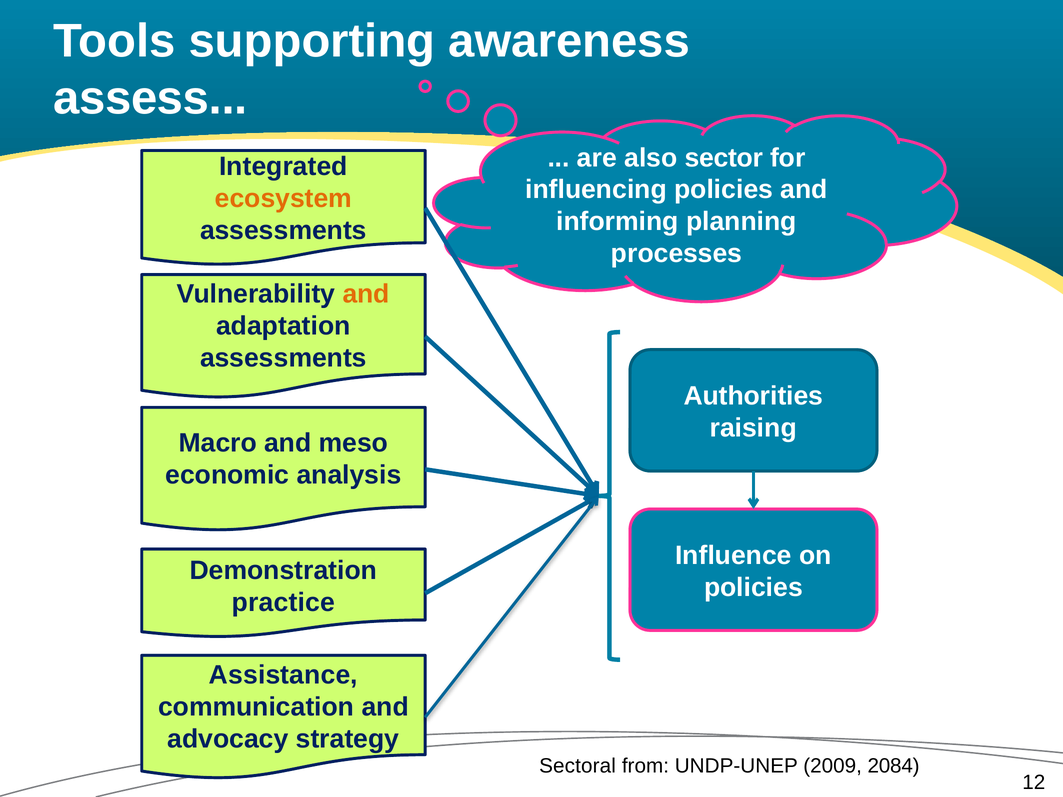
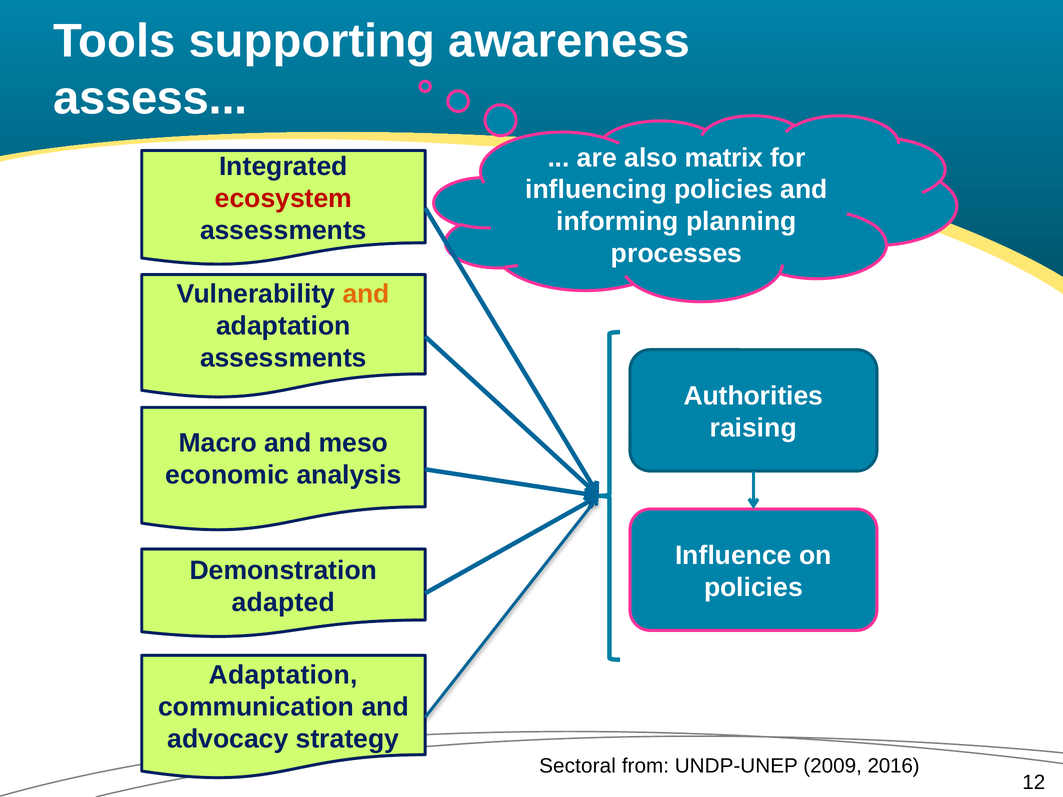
sector: sector -> matrix (724, 158)
ecosystem colour: orange -> red (283, 199)
practice: practice -> adapted (283, 602)
Assistance: Assistance -> Adaptation (283, 675)
2084: 2084 -> 2016 (894, 766)
